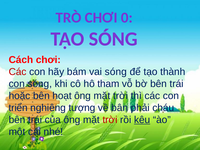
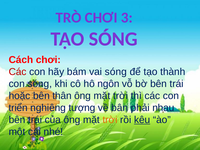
0: 0 -> 3 (127, 18)
con underline: present -> none (17, 84)
tham: tham -> ngôn (108, 84)
hoạt: hoạt -> thân (62, 96)
cháu: cháu -> nhau (163, 108)
trời colour: red -> orange (110, 120)
